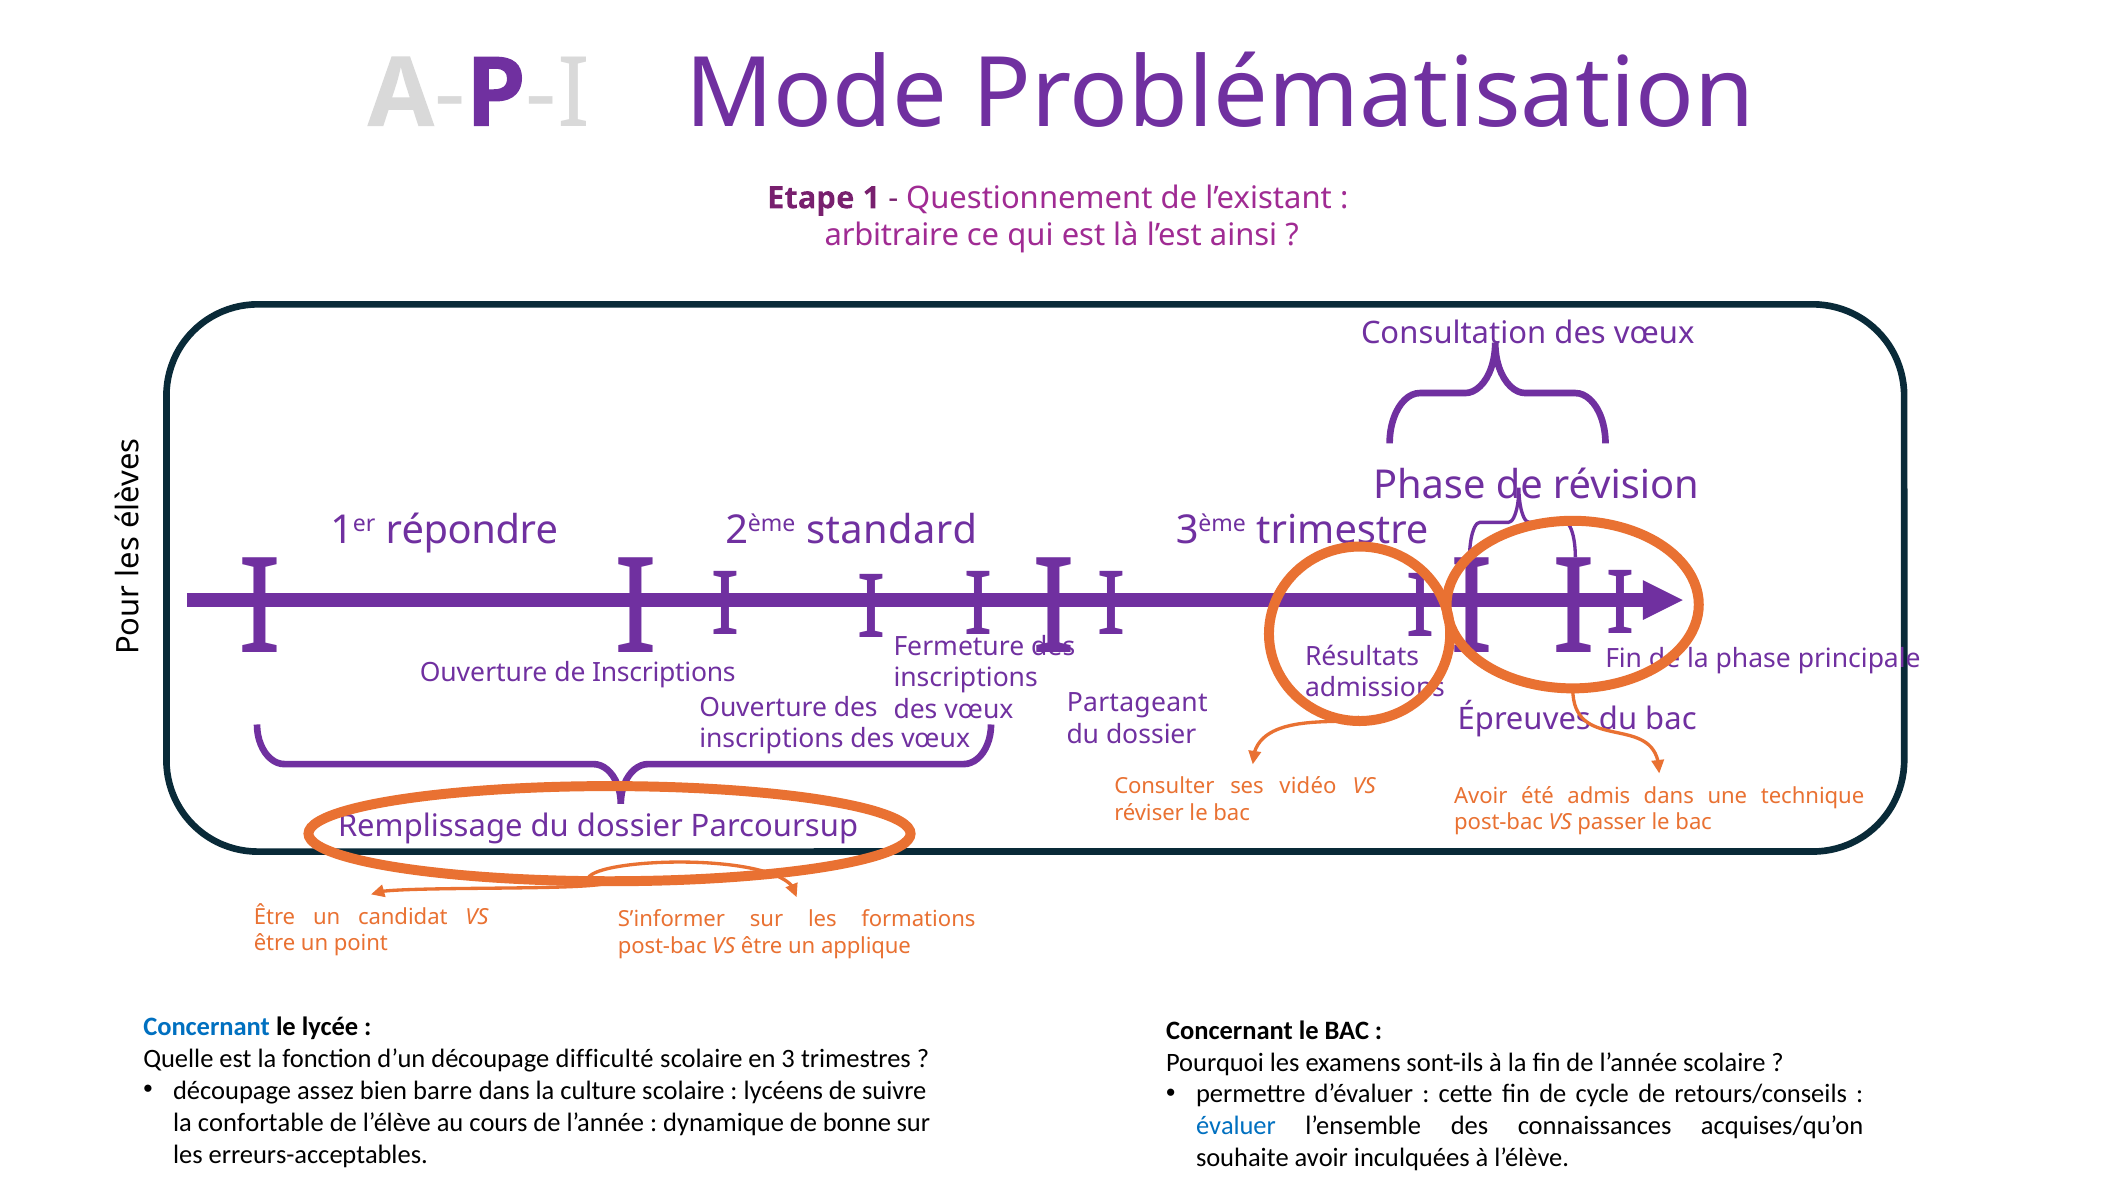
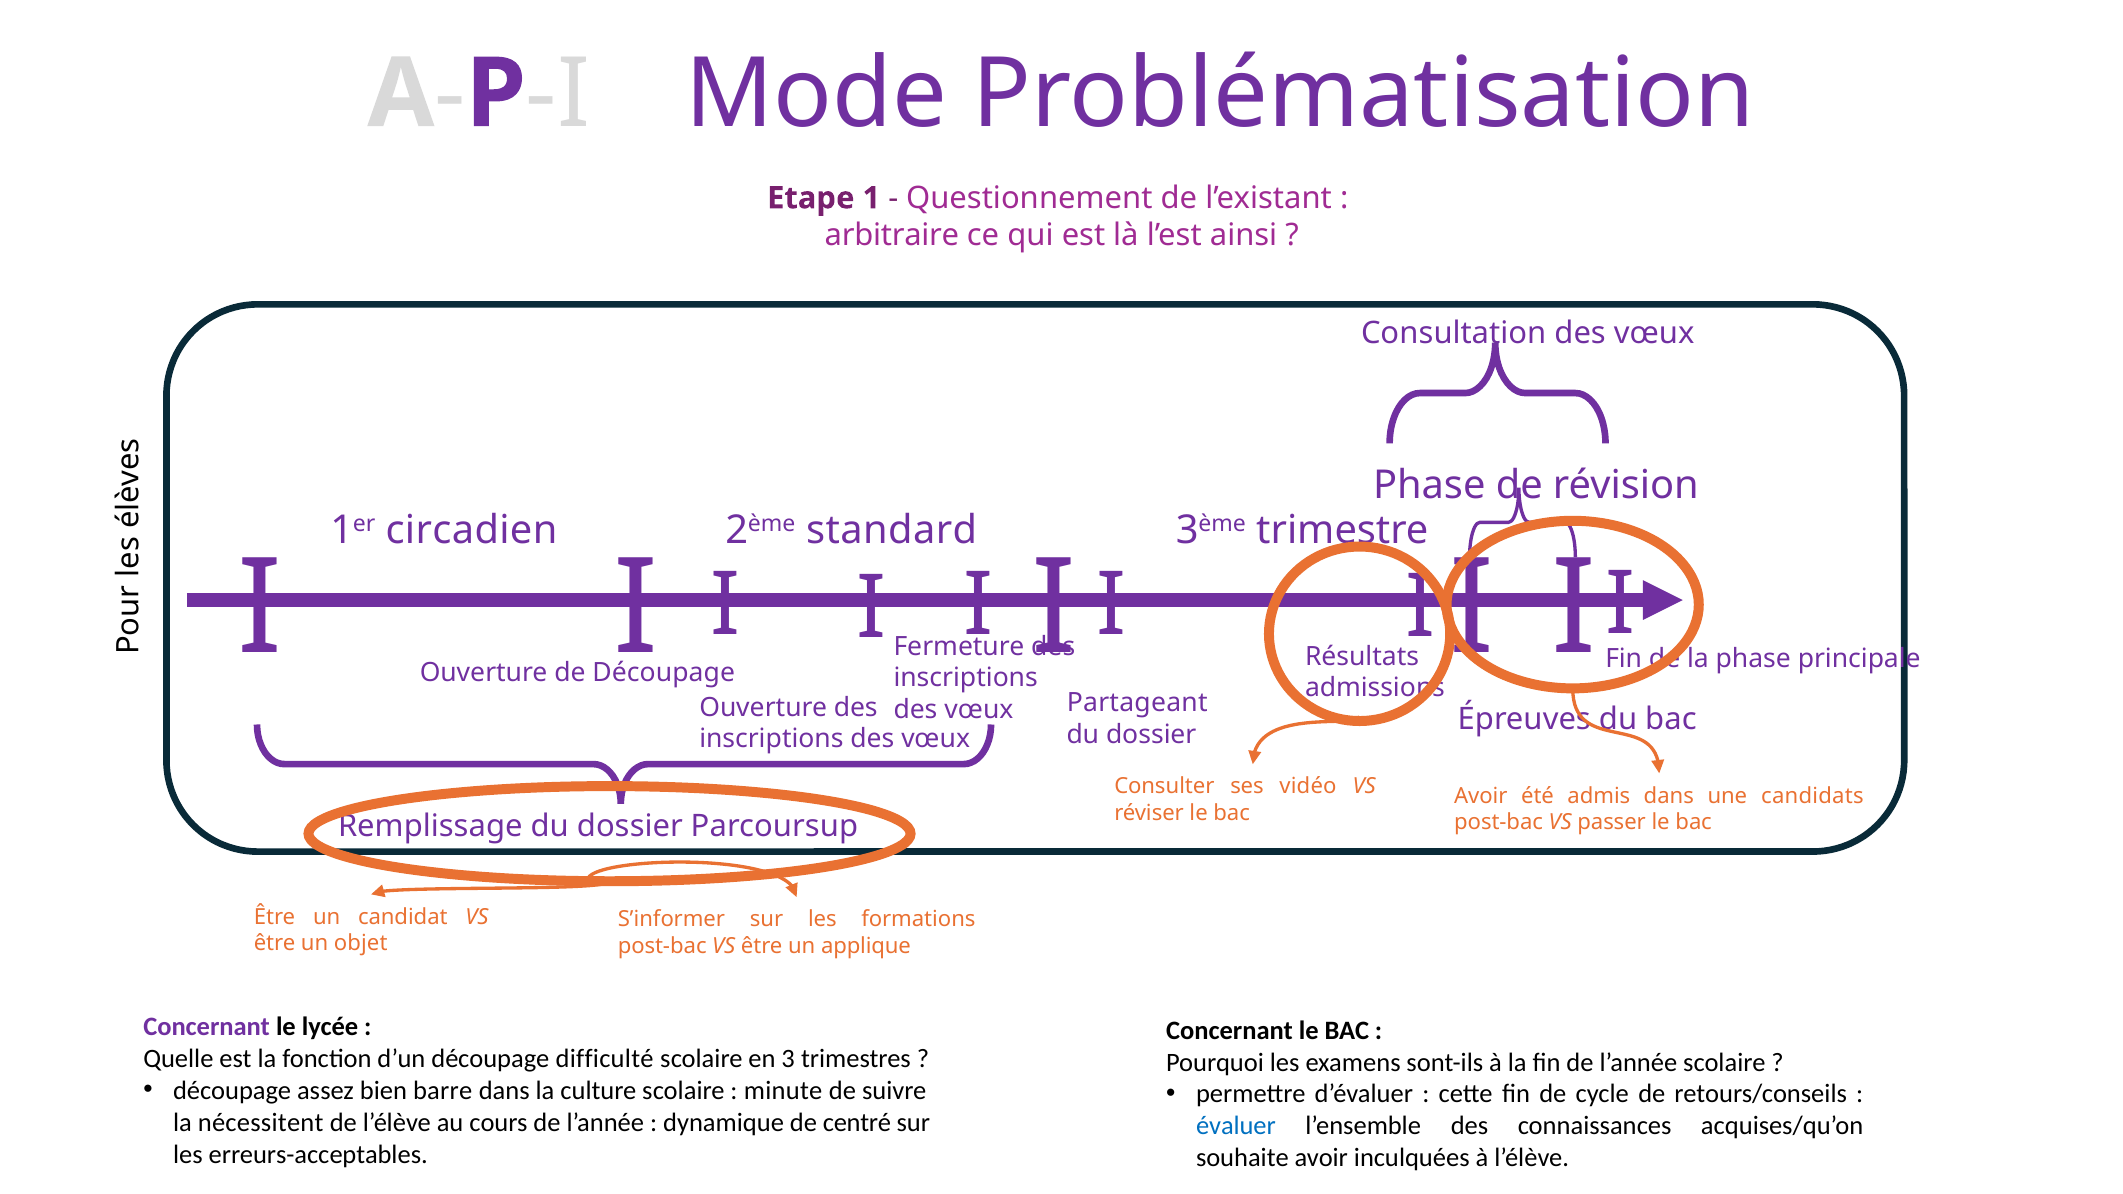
répondre: répondre -> circadien (471, 530)
de Inscriptions: Inscriptions -> Découpage (664, 673)
technique: technique -> candidats (1812, 796)
point: point -> objet (361, 944)
Concernant colour: blue -> purple (207, 1027)
lycéens: lycéens -> minute (783, 1091)
confortable: confortable -> nécessitent (261, 1123)
bonne: bonne -> centré (857, 1123)
